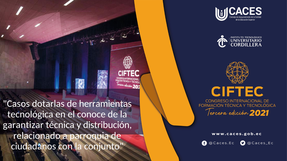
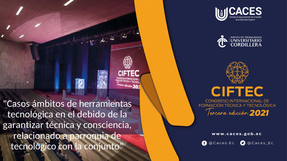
dotarlas: dotarlas -> ámbitos (48, 104)
conoce: conoce -> debido (91, 115)
distribución: distribución -> consciencia (107, 125)
ciudadanos: ciudadanos -> tecnológico (34, 147)
